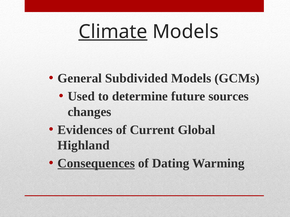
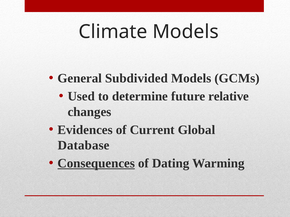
Climate underline: present -> none (113, 32)
sources: sources -> relative (229, 97)
Highland: Highland -> Database (84, 146)
